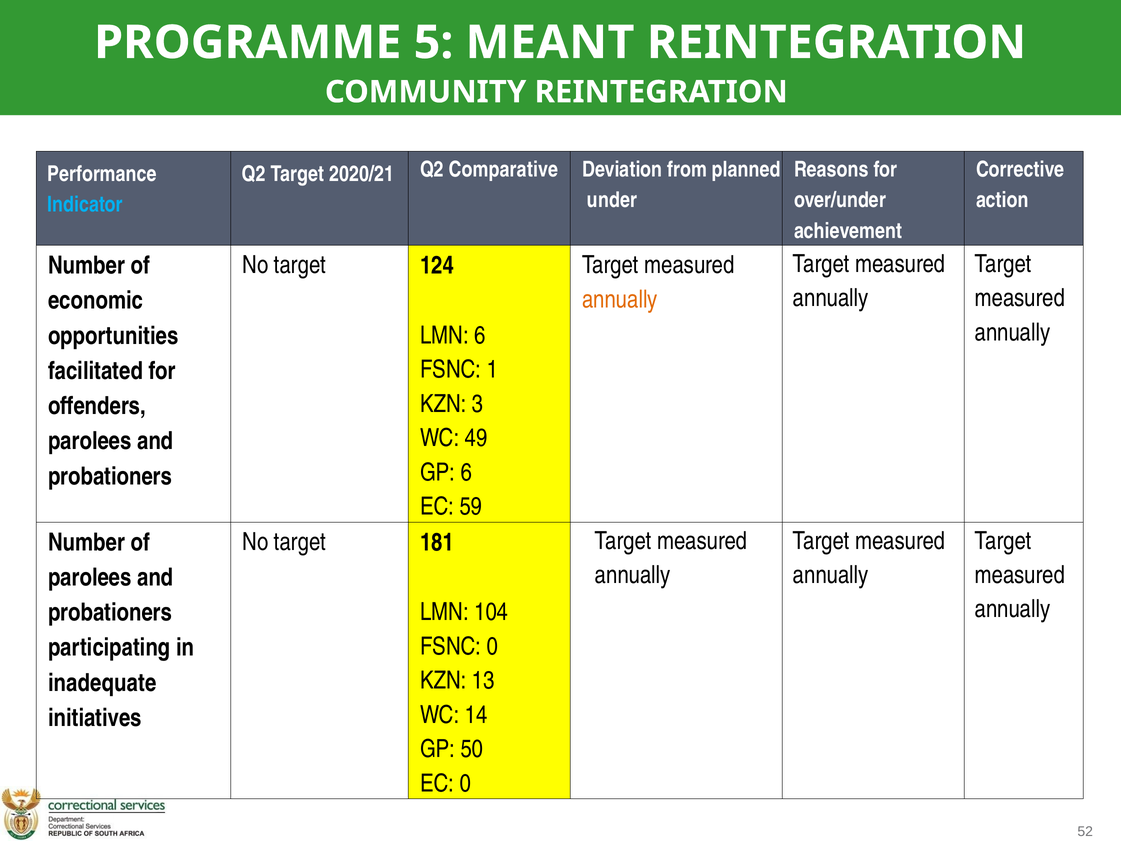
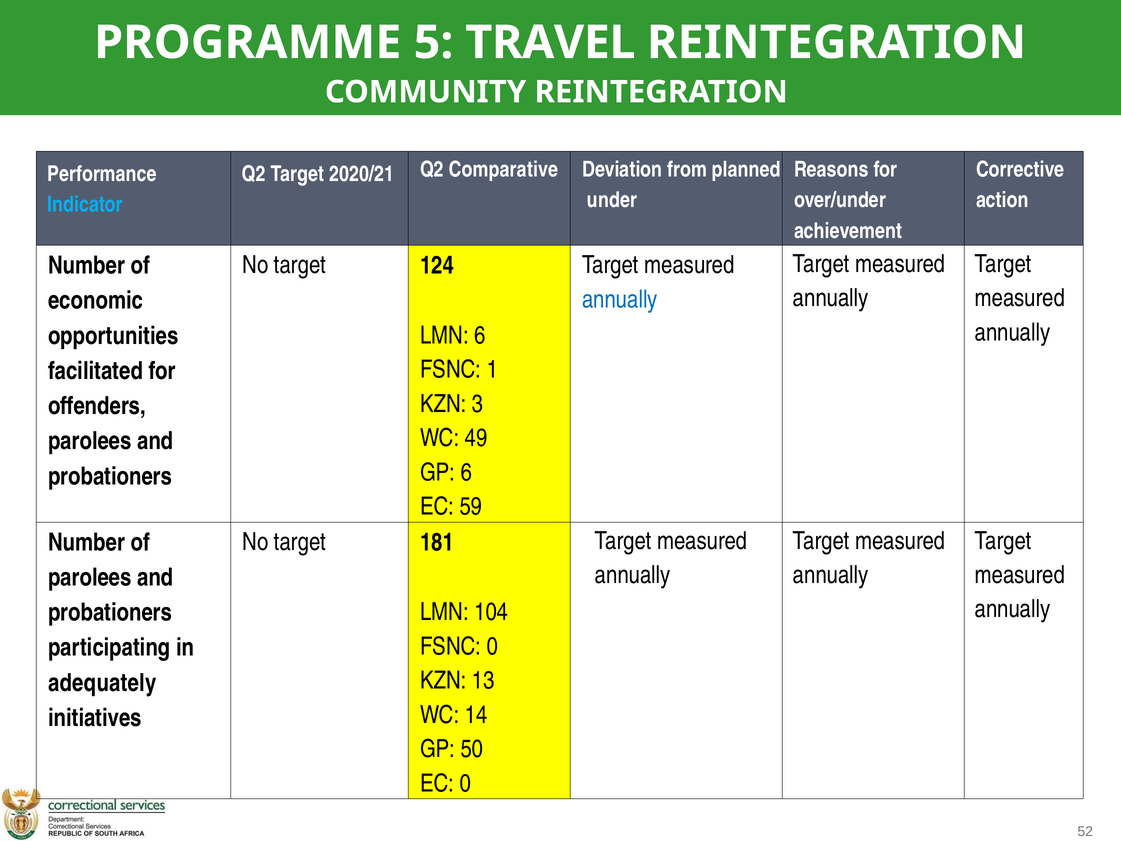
MEANT: MEANT -> TRAVEL (550, 43)
annually colour: orange -> blue (620, 299)
inadequate: inadequate -> adequately (102, 683)
